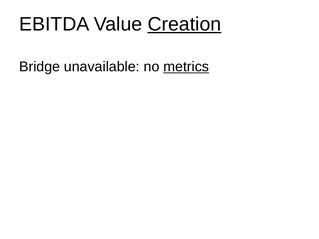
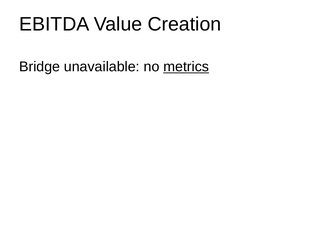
Creation underline: present -> none (184, 24)
